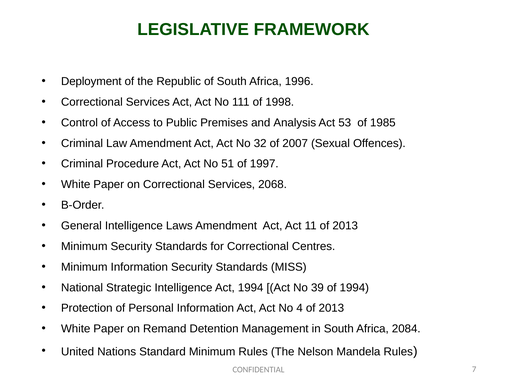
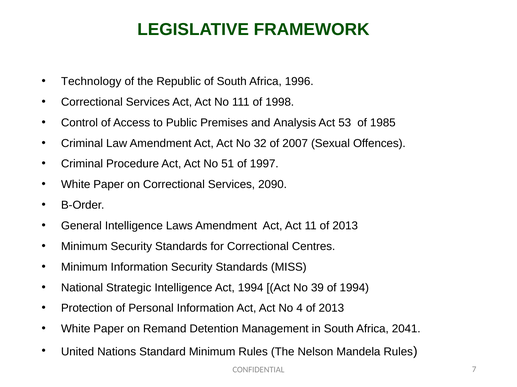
Deployment: Deployment -> Technology (91, 82)
2068: 2068 -> 2090 (273, 185)
2084: 2084 -> 2041 (406, 329)
